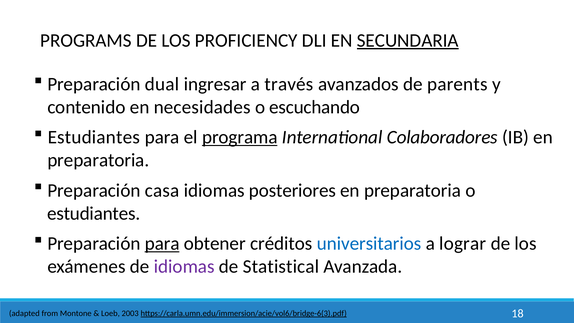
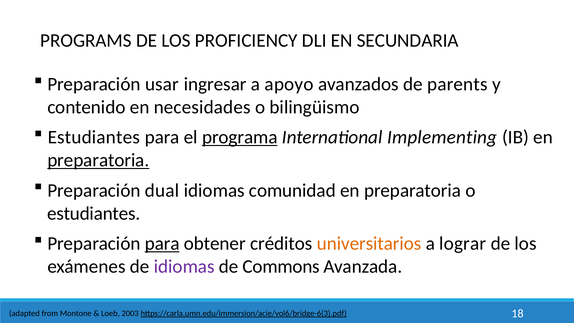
SECUNDARIA underline: present -> none (408, 40)
dual: dual -> usar (162, 84)
través: través -> apoyo (289, 84)
escuchando: escuchando -> bilingüismo (314, 107)
Colaboradores: Colaboradores -> Implementing (442, 137)
preparatoria underline: none -> present (98, 160)
casa: casa -> dual (162, 190)
posteriores: posteriores -> comunidad (292, 190)
universitarios colour: blue -> orange (369, 243)
Statistical: Statistical -> Commons (281, 266)
